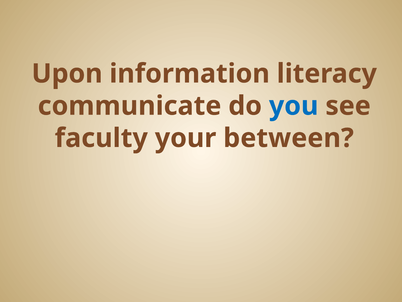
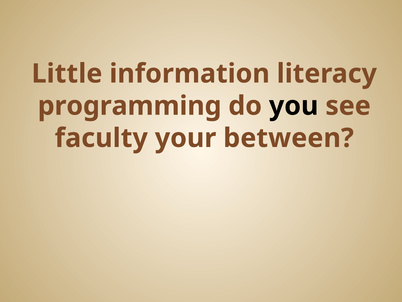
Upon: Upon -> Little (67, 74)
communicate: communicate -> programming (130, 106)
you colour: blue -> black (294, 106)
